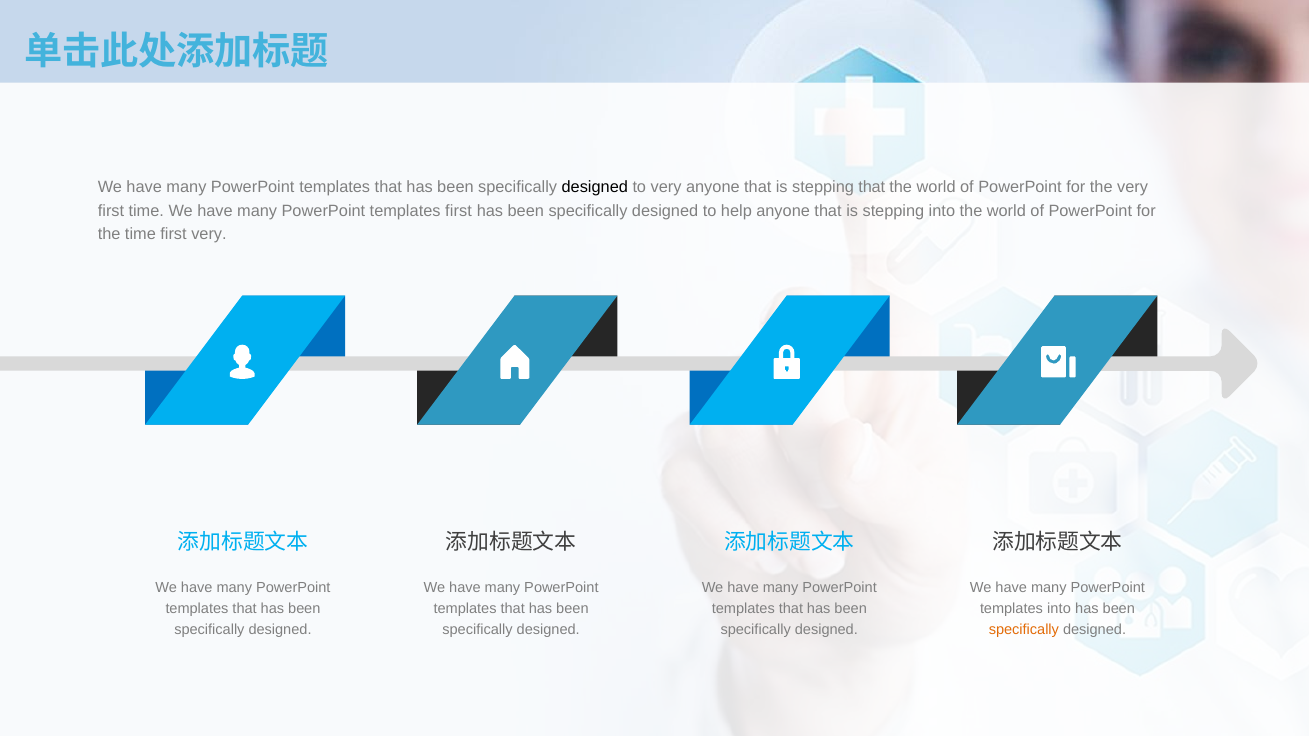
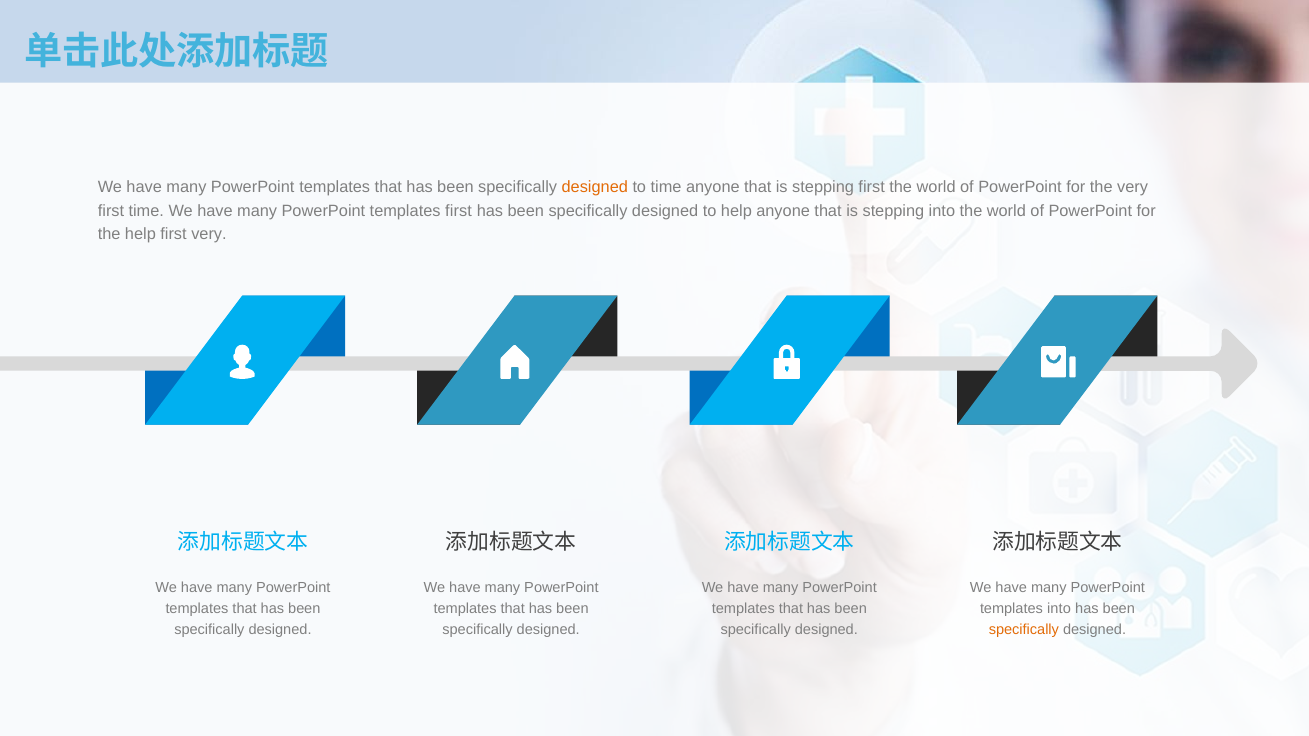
designed colour: black -> orange (595, 187)
to very: very -> time (666, 187)
stepping that: that -> first (872, 187)
the time: time -> help (140, 234)
